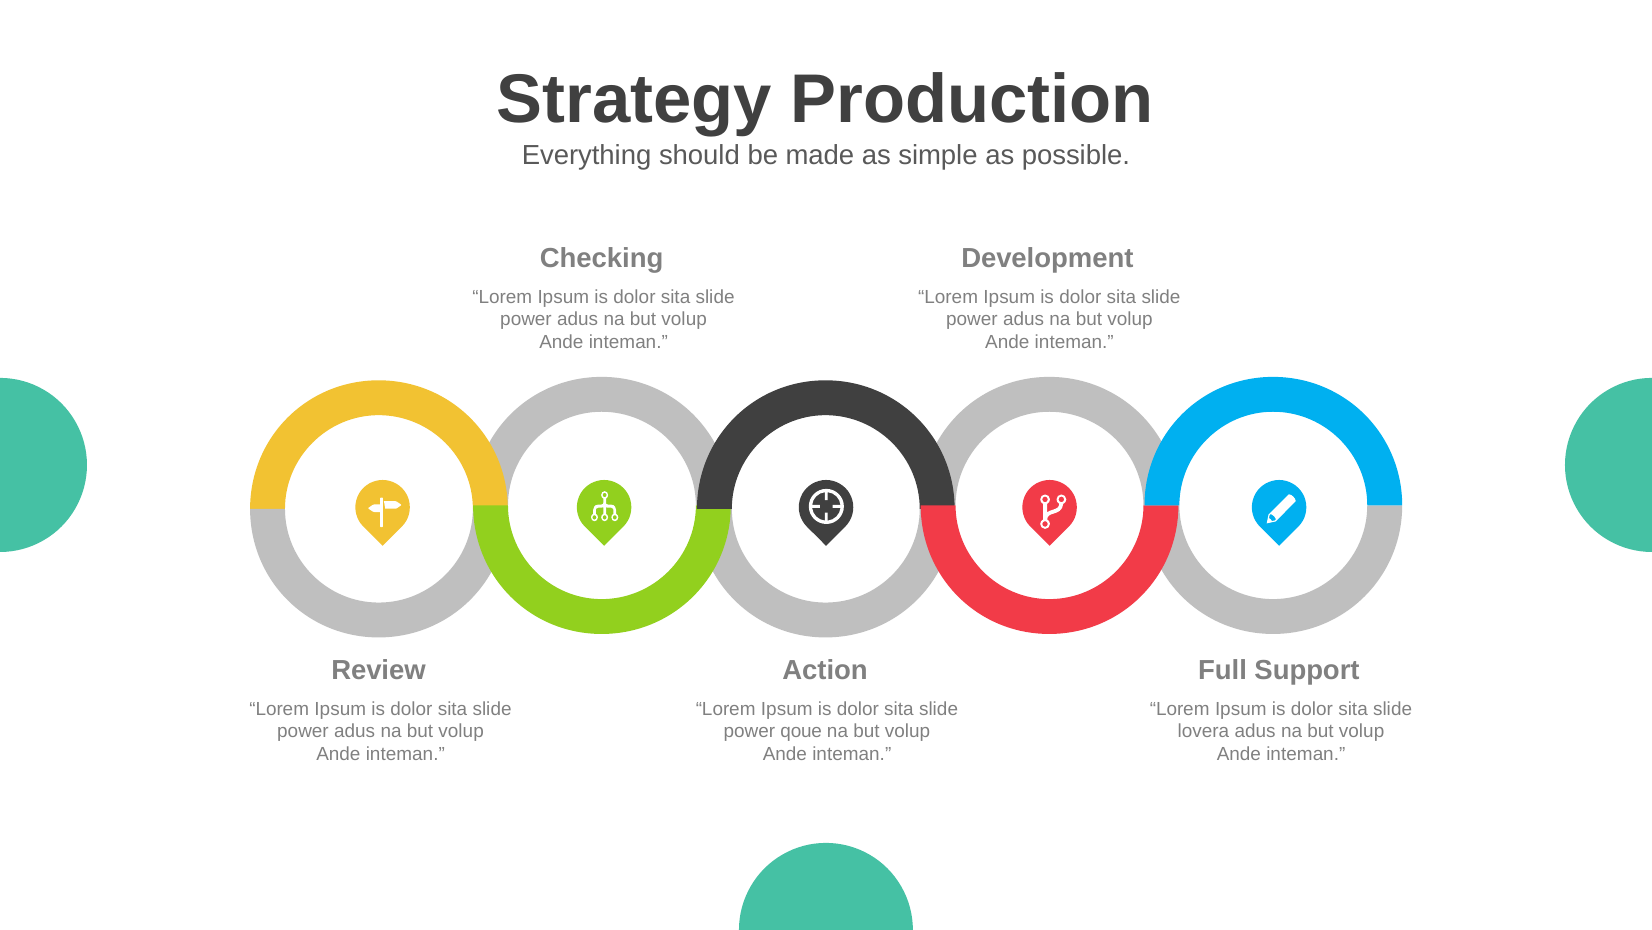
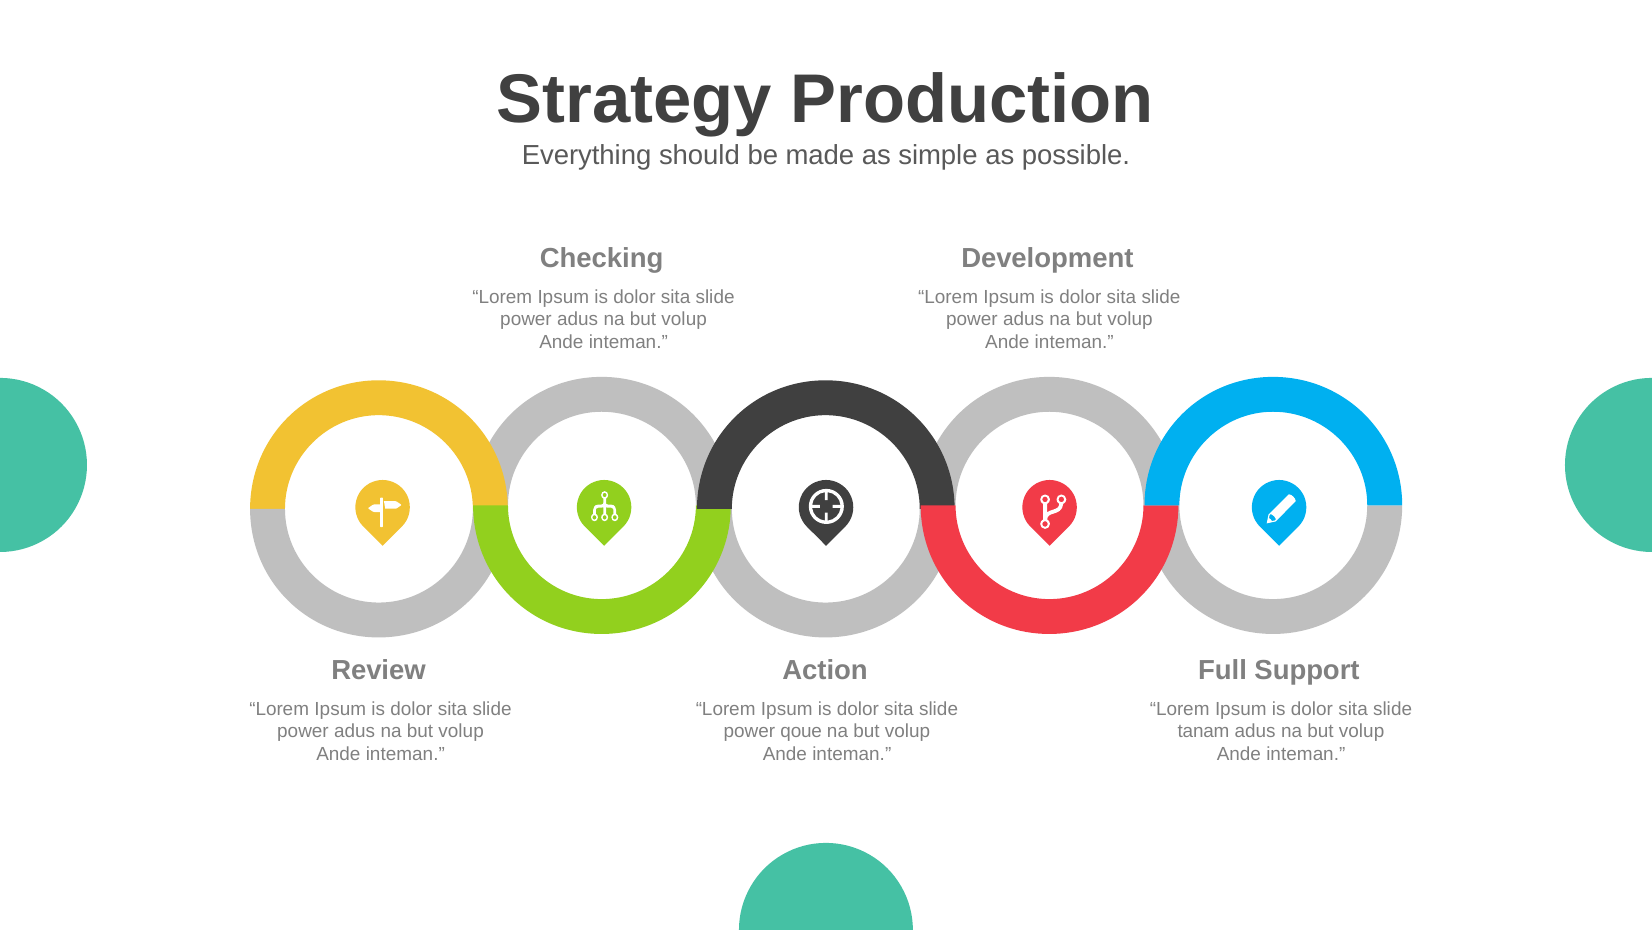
lovera: lovera -> tanam (1204, 731)
